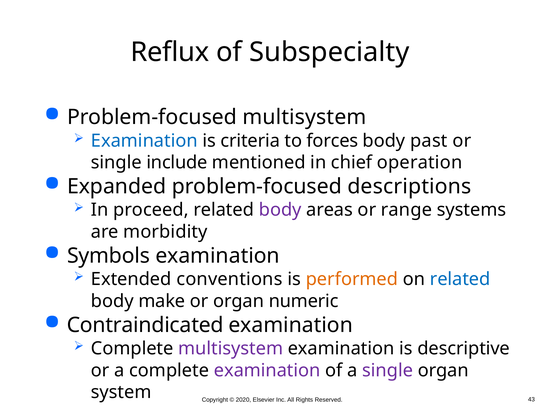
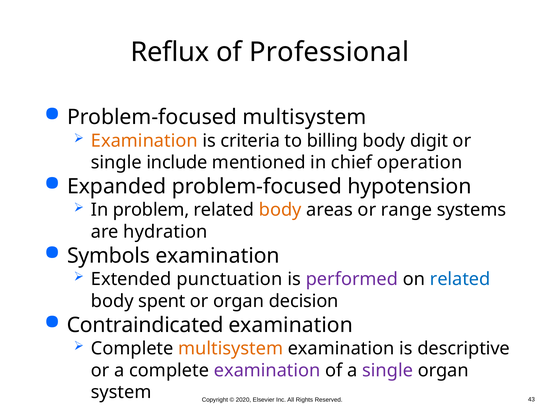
Subspecialty: Subspecialty -> Professional (329, 52)
Examination colour: blue -> orange (144, 141)
forces: forces -> billing (332, 141)
past: past -> digit (429, 141)
descriptions: descriptions -> hypotension (409, 187)
proceed: proceed -> problem (151, 210)
body colour: purple -> orange (280, 210)
morbidity: morbidity -> hydration (165, 232)
conventions: conventions -> punctuation (229, 279)
performed colour: orange -> purple (352, 279)
make: make -> spent (162, 301)
numeric: numeric -> decision (304, 301)
multisystem colour: purple -> orange (231, 349)
